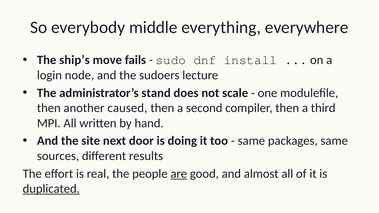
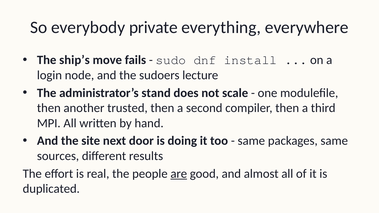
middle: middle -> private (153, 27)
caused: caused -> trusted (127, 108)
duplicated underline: present -> none (51, 189)
